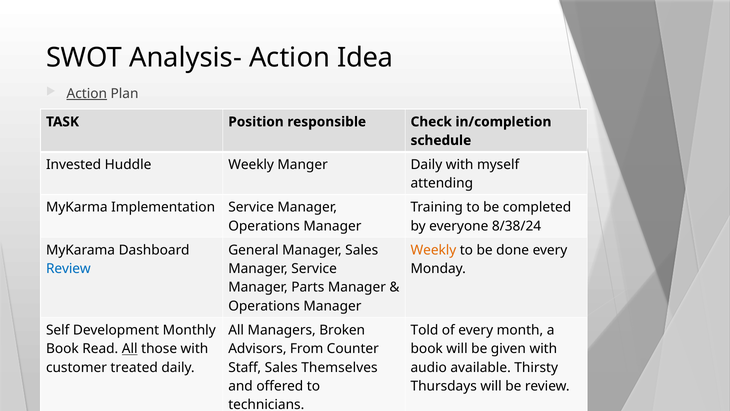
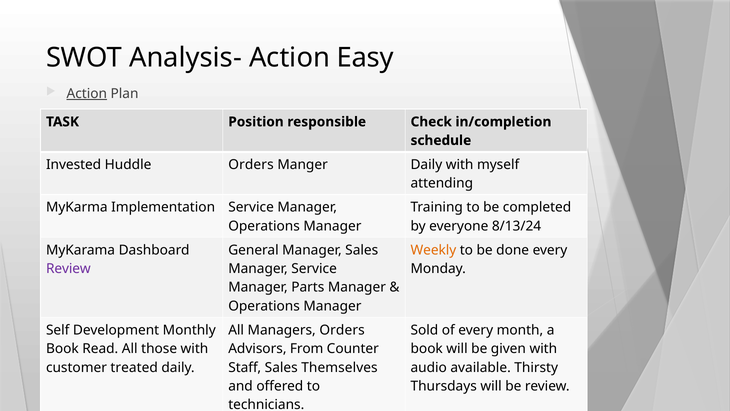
Idea: Idea -> Easy (365, 58)
Huddle Weekly: Weekly -> Orders (251, 164)
8/38/24: 8/38/24 -> 8/13/24 (517, 226)
Review colour: blue -> purple (68, 269)
Managers Broken: Broken -> Orders (342, 330)
Told: Told -> Sold (424, 330)
All underline: present -> none (130, 349)
